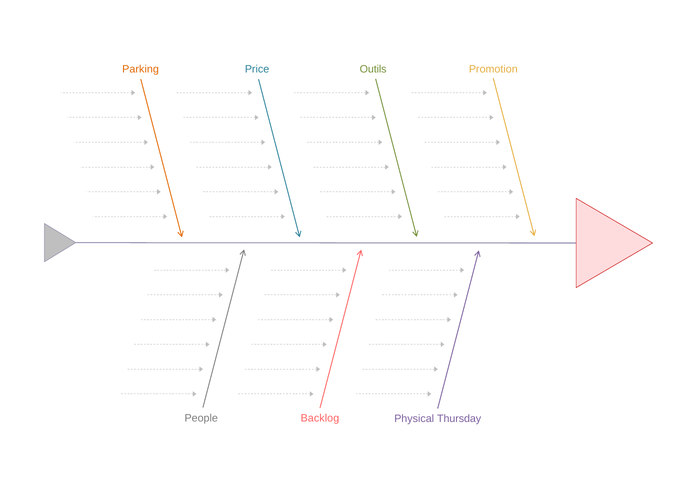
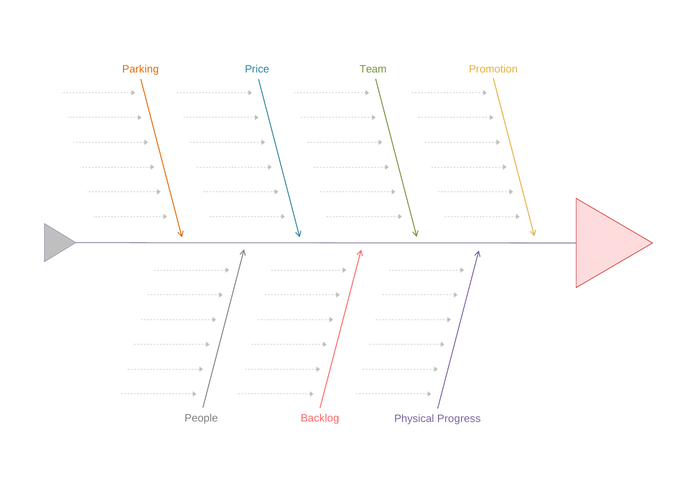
Outils: Outils -> Team (373, 70)
Thursday: Thursday -> Progress (459, 419)
